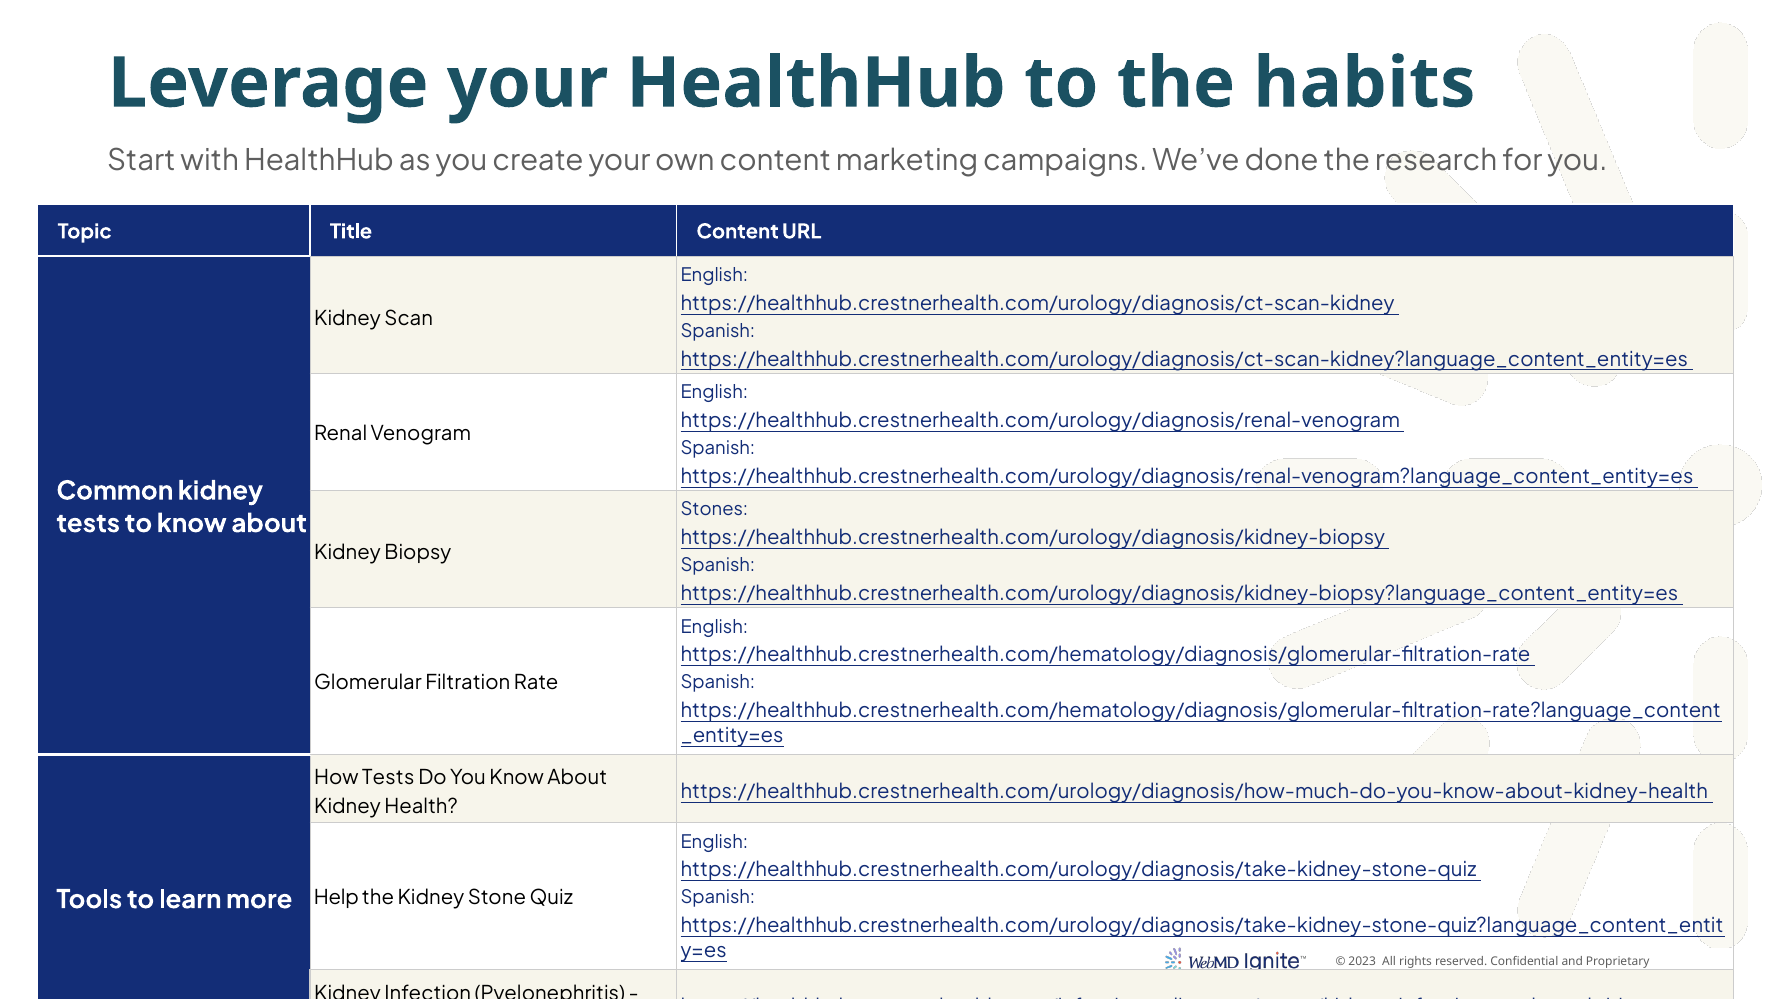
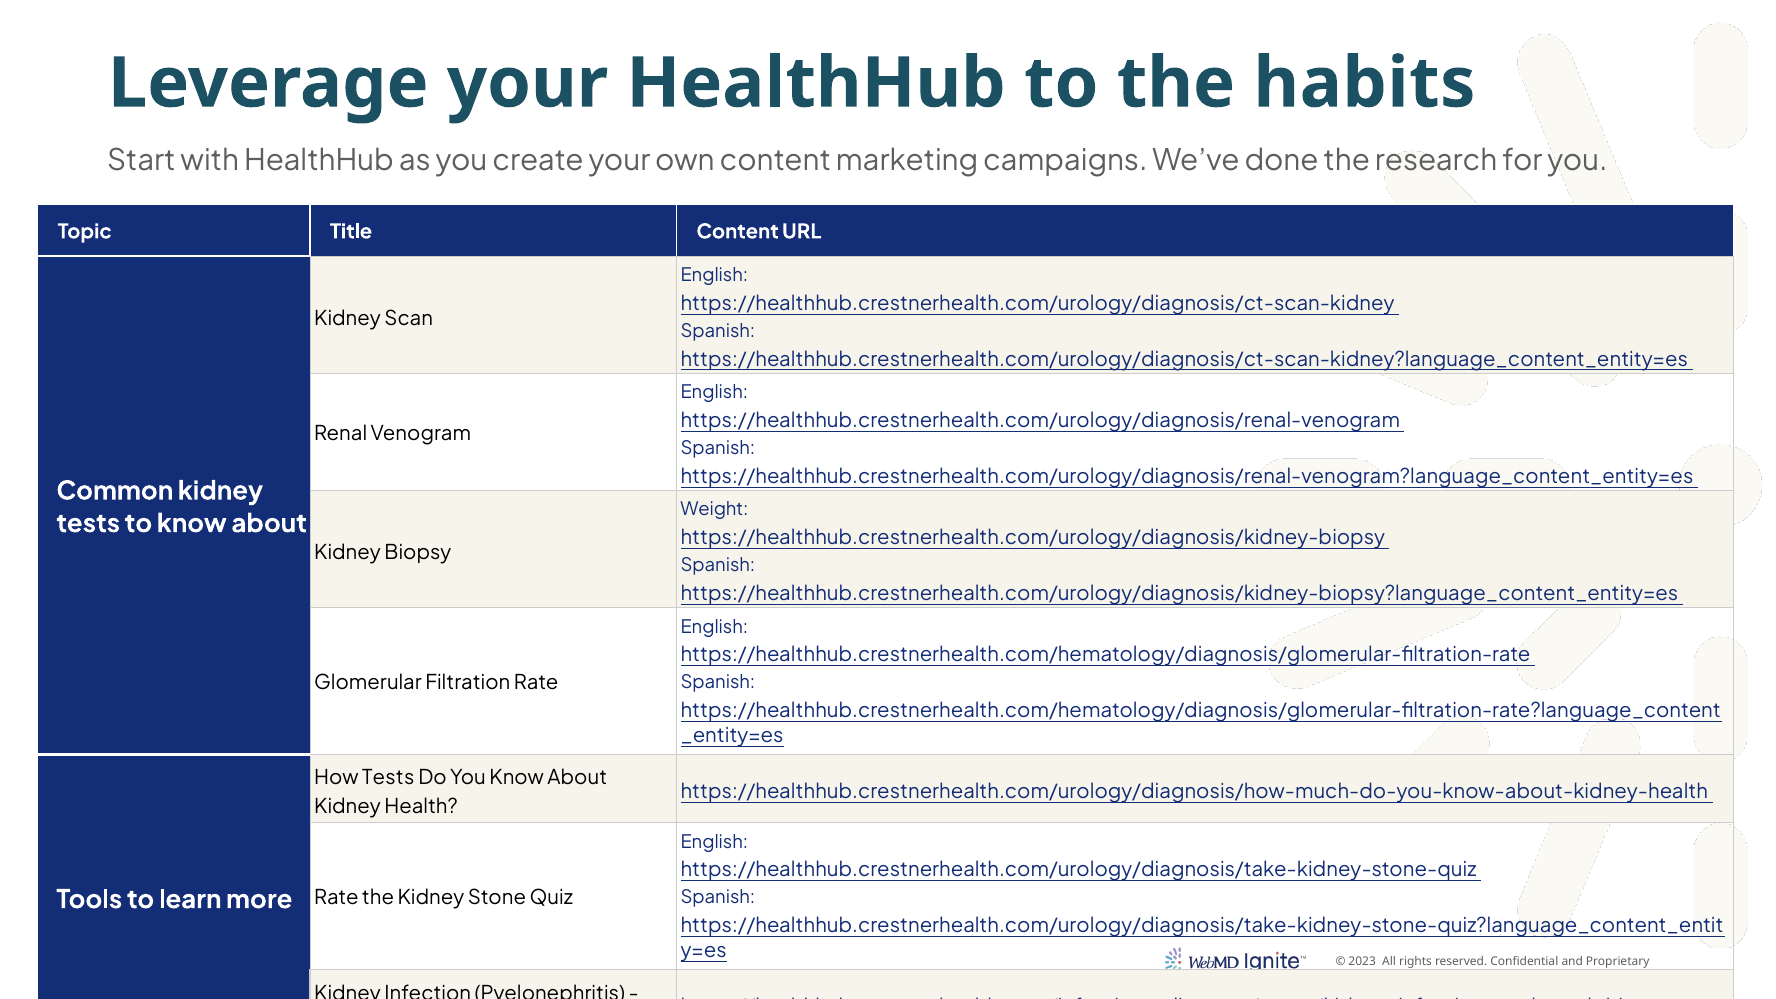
Stones: Stones -> Weight (715, 510)
Help: Help -> Rate (336, 898)
